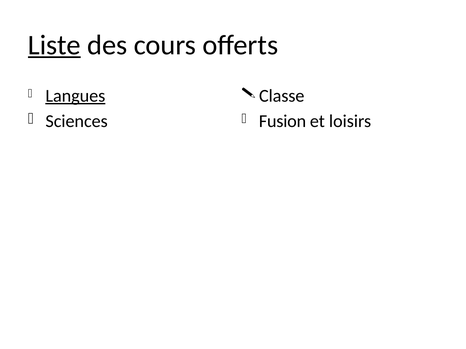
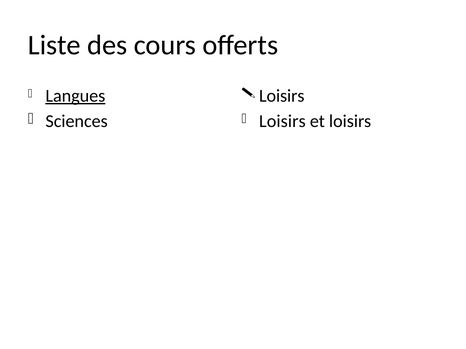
Liste underline: present -> none (54, 45)
Classe: Classe -> Loisirs (282, 96)
Fusion: Fusion -> Loisirs (282, 121)
